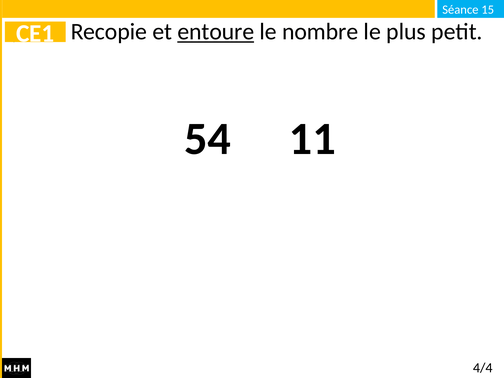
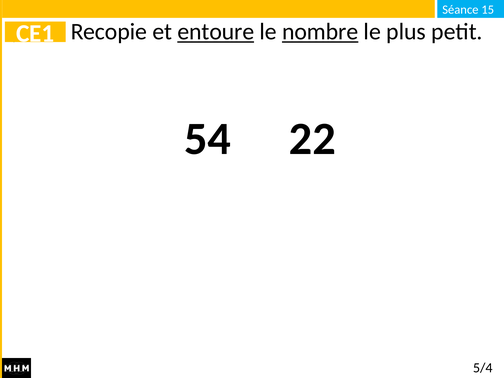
nombre underline: none -> present (320, 32)
11: 11 -> 22 (312, 139)
4/4: 4/4 -> 5/4 (483, 368)
